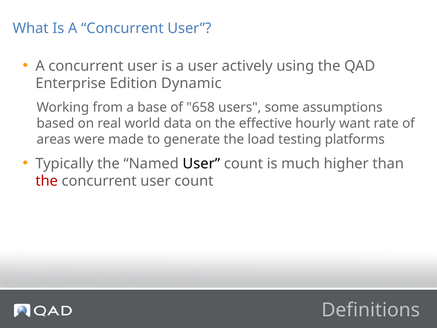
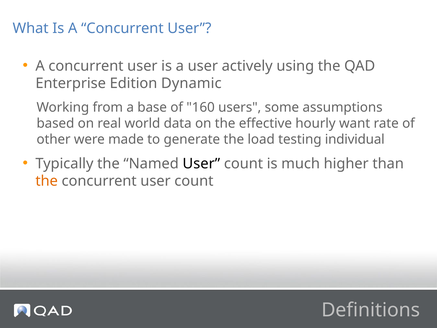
658: 658 -> 160 (201, 107)
areas: areas -> other (54, 139)
platforms: platforms -> individual (355, 139)
the colour: red -> orange (47, 181)
